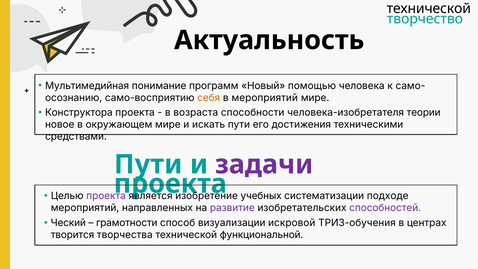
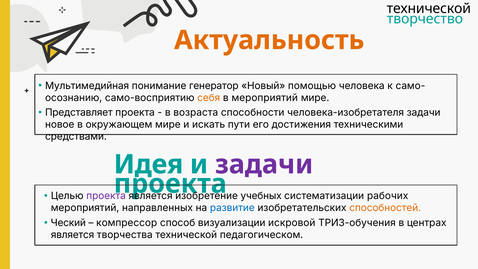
Актуальность colour: black -> orange (269, 40)
программ: программ -> генератор (214, 86)
Конструктора: Конструктора -> Представляет (79, 113)
человека-изобретателя теории: теории -> задачи (424, 113)
Пути: Пути -> Идея (148, 164)
подходе: подходе -> рабочих (388, 196)
развитие colour: purple -> blue (232, 208)
способностей colour: purple -> orange (385, 208)
грамотности: грамотности -> компрессор (127, 223)
творится: творится -> является (73, 235)
функциональной: функциональной -> педагогическом (262, 235)
